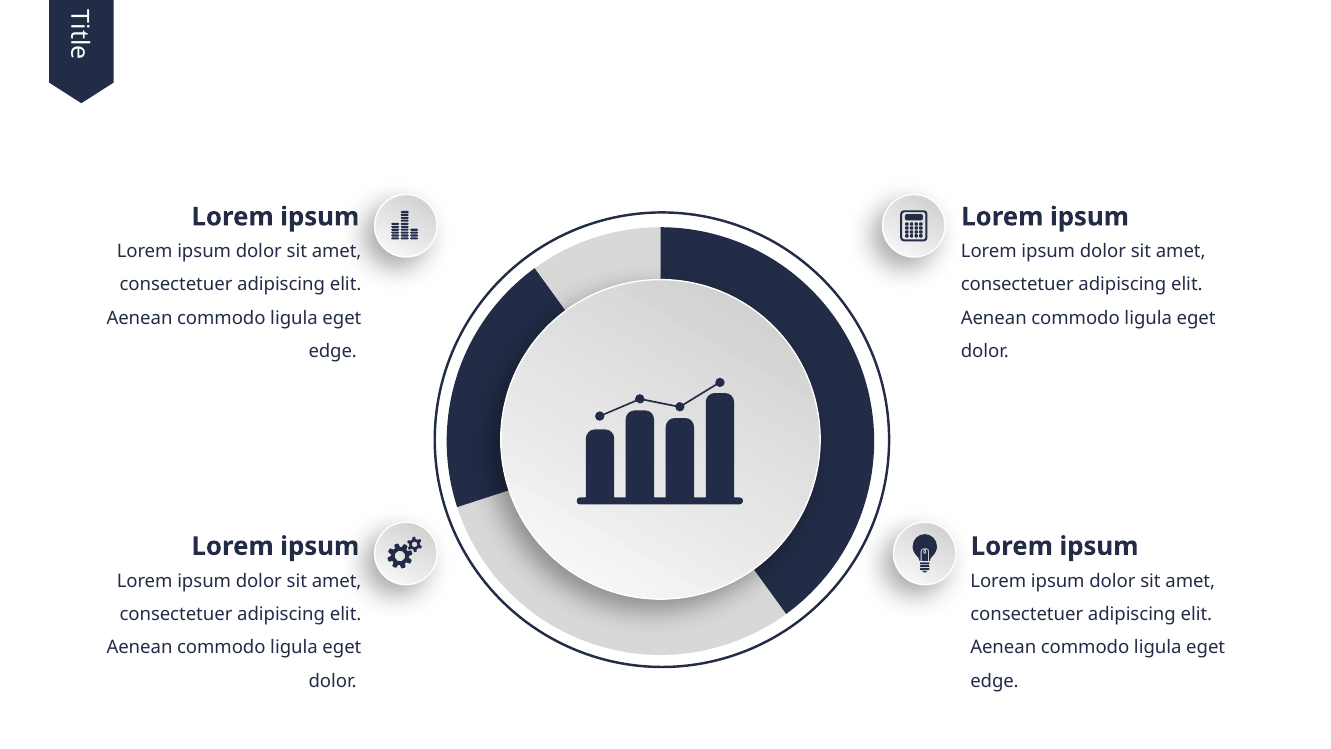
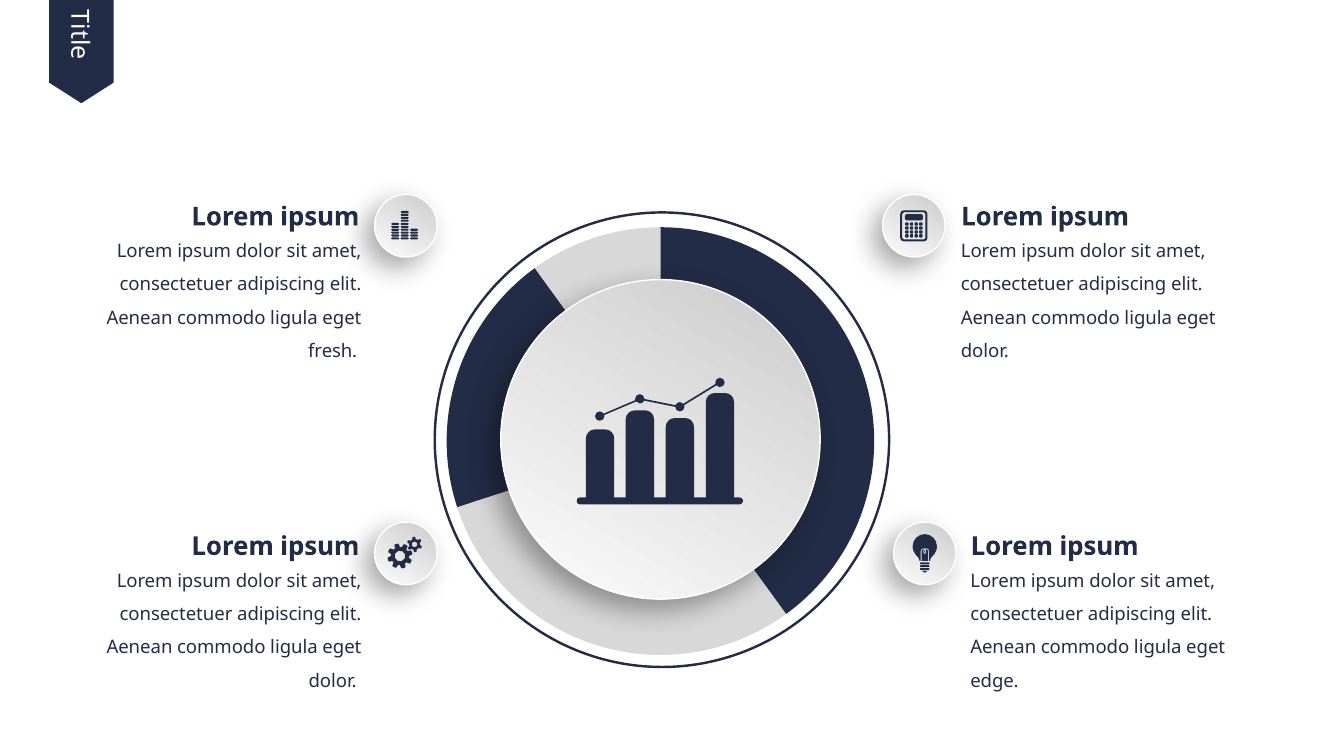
edge: edge -> fresh (333, 351)
